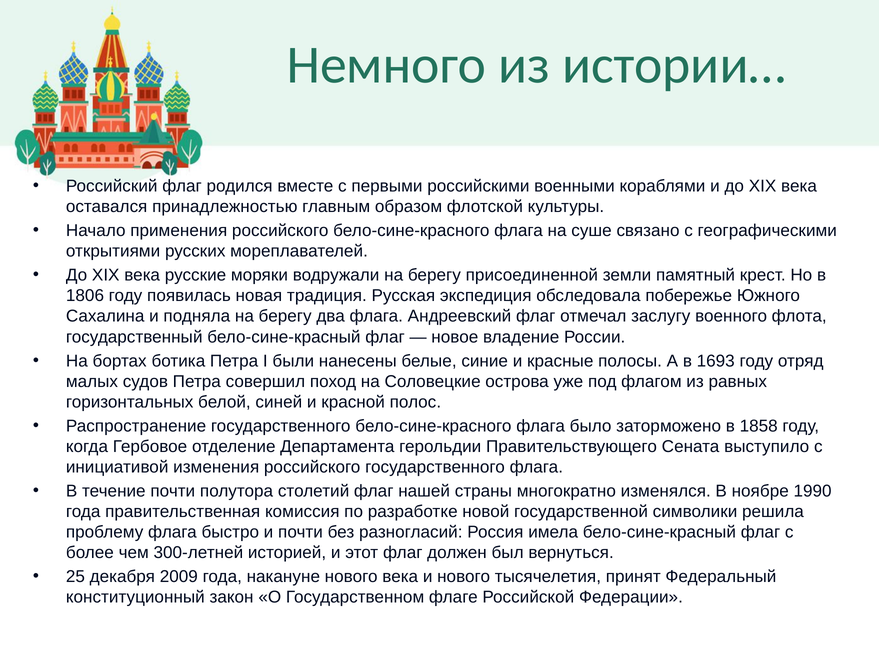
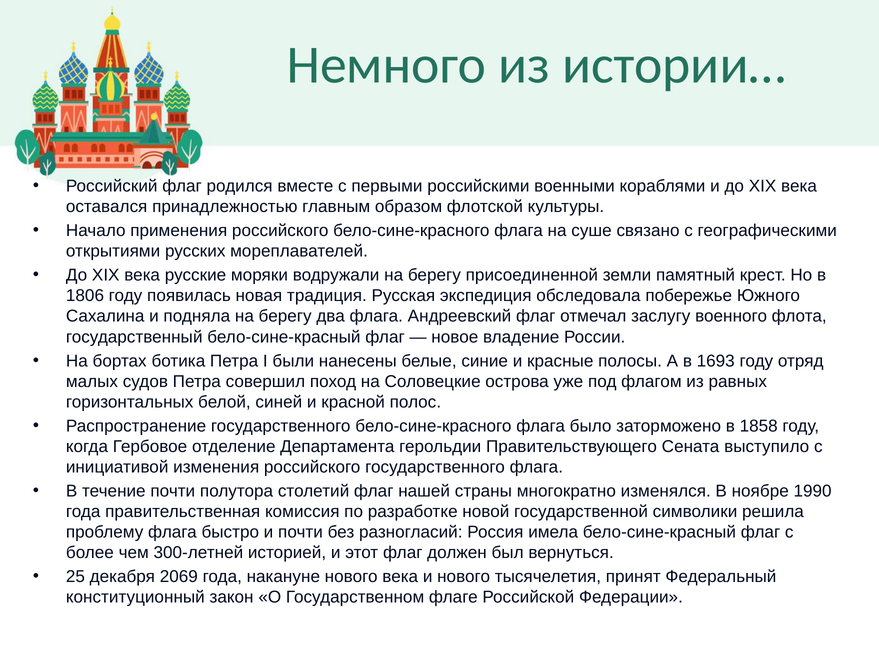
2009: 2009 -> 2069 (179, 577)
